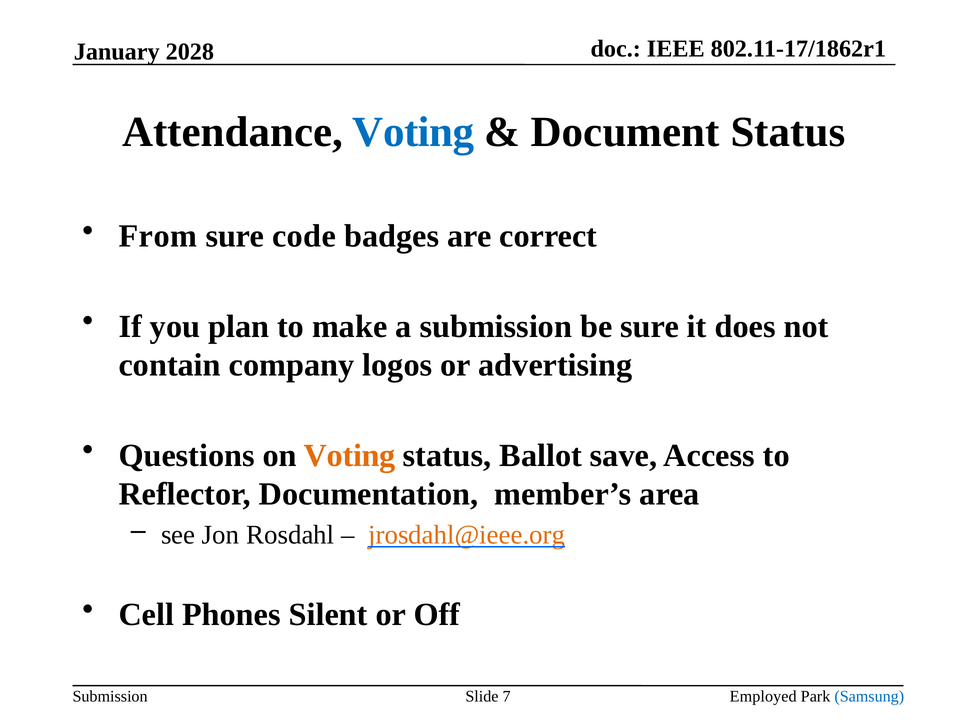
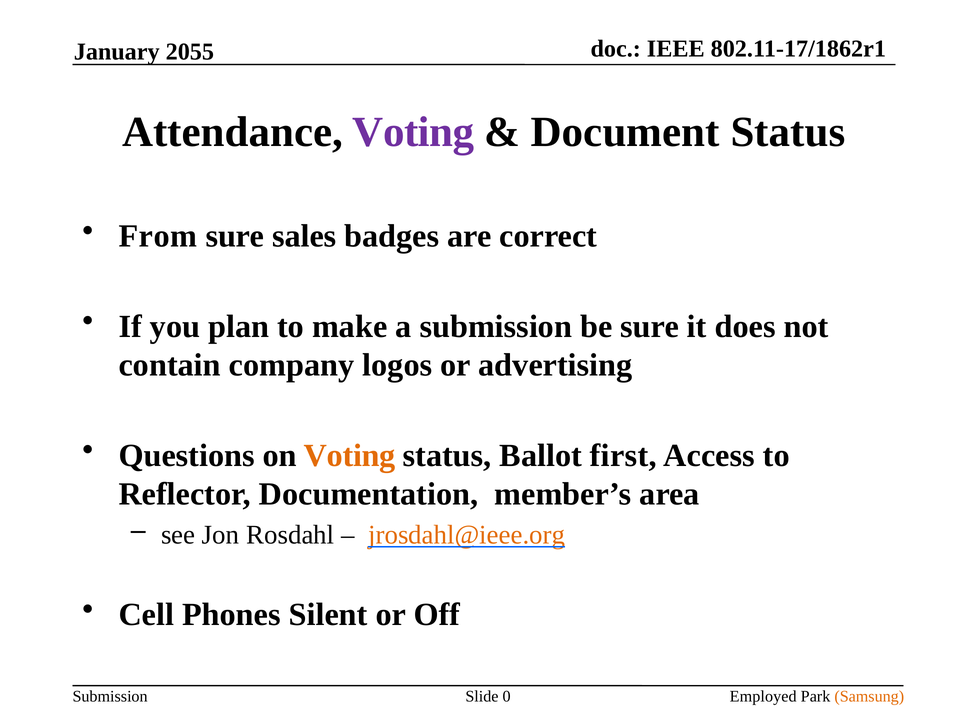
2028: 2028 -> 2055 (190, 52)
Voting colour: blue -> purple (413, 132)
code: code -> sales (304, 236)
save: save -> first (623, 456)
7: 7 -> 0 (507, 696)
Samsung colour: blue -> orange (869, 696)
